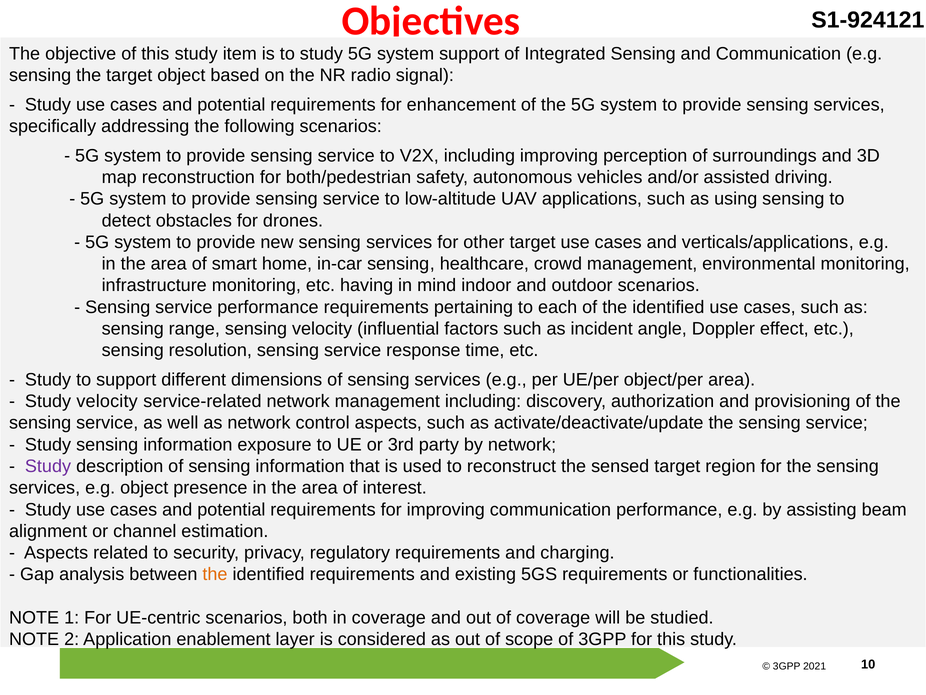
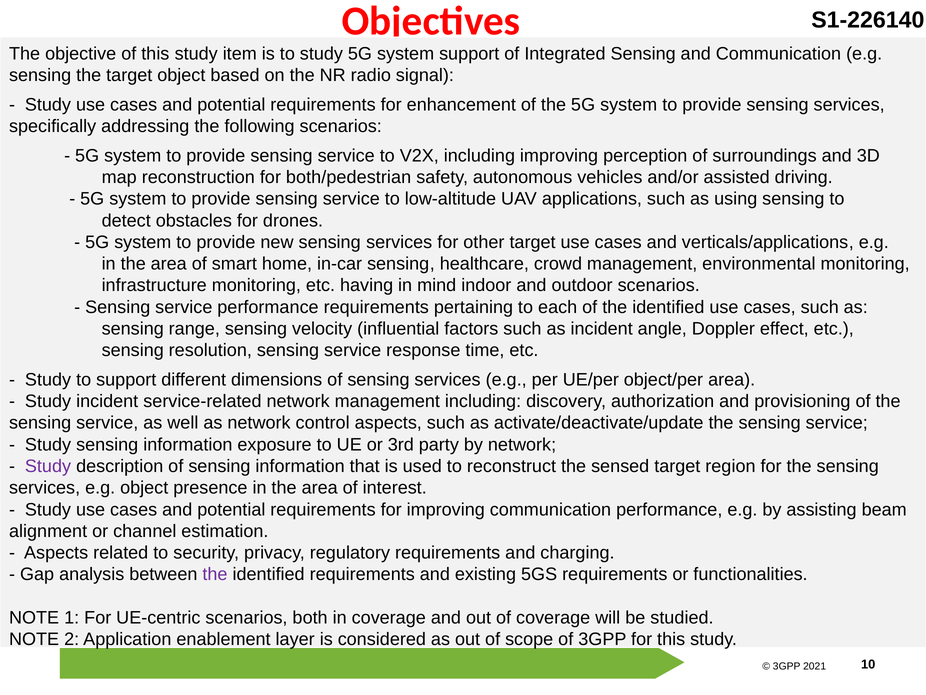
S1-924121: S1-924121 -> S1-226140 (868, 20)
Study velocity: velocity -> incident (107, 401)
the colour: orange -> purple (215, 574)
